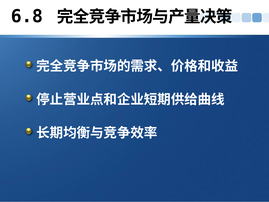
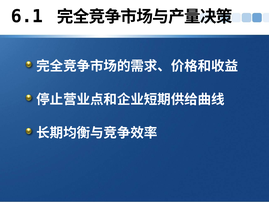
6.8: 6.8 -> 6.1 (27, 16)
